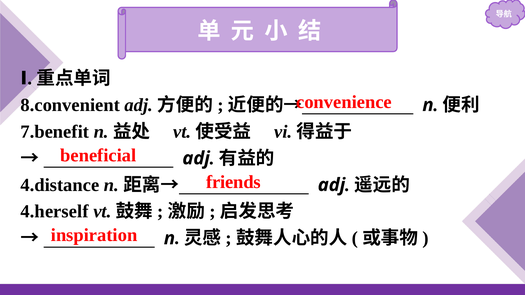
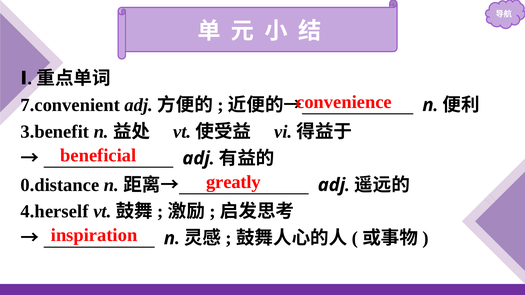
8.convenient: 8.convenient -> 7.convenient (70, 105)
7.benefit: 7.benefit -> 3.benefit (55, 132)
friends: friends -> greatly (234, 182)
4.distance: 4.distance -> 0.distance (60, 185)
